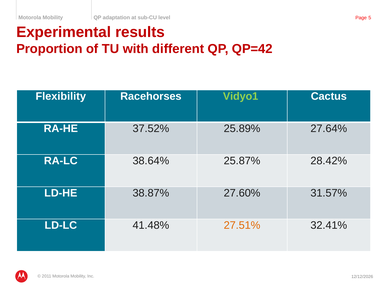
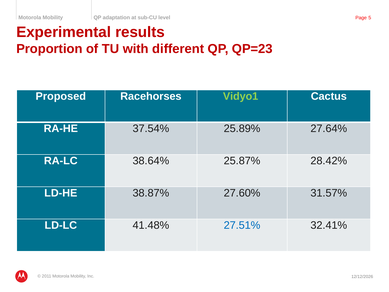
QP=42: QP=42 -> QP=23 (252, 49)
Flexibility: Flexibility -> Proposed (61, 96)
37.52%: 37.52% -> 37.54% (151, 128)
27.51% colour: orange -> blue (242, 225)
